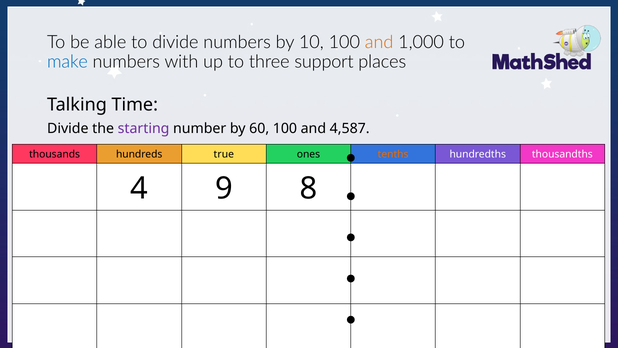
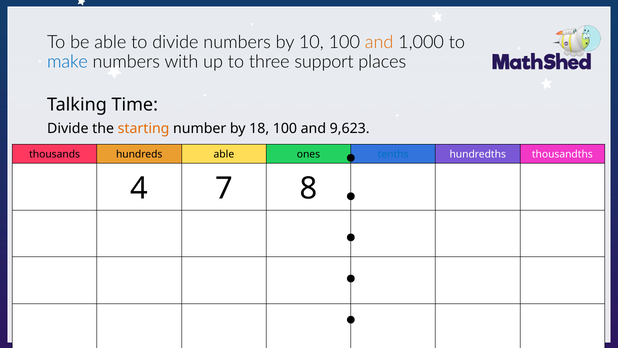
starting colour: purple -> orange (144, 128)
60: 60 -> 18 (259, 128)
4,587: 4,587 -> 9,623 (350, 128)
hundreds true: true -> able (224, 154)
tenths colour: orange -> blue (393, 154)
9: 9 -> 7 (224, 188)
